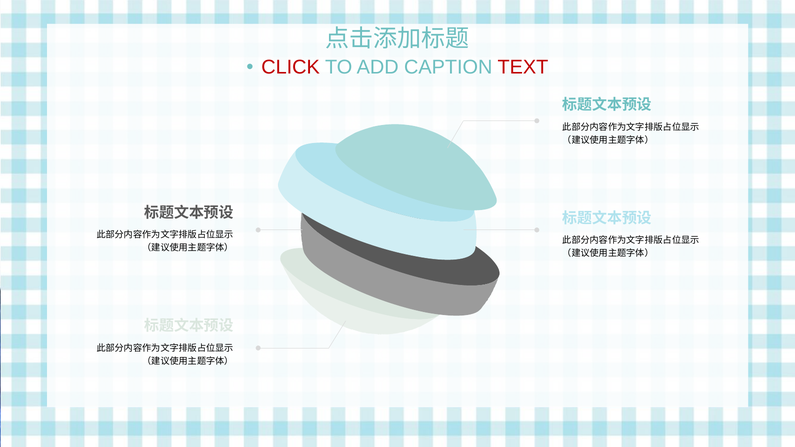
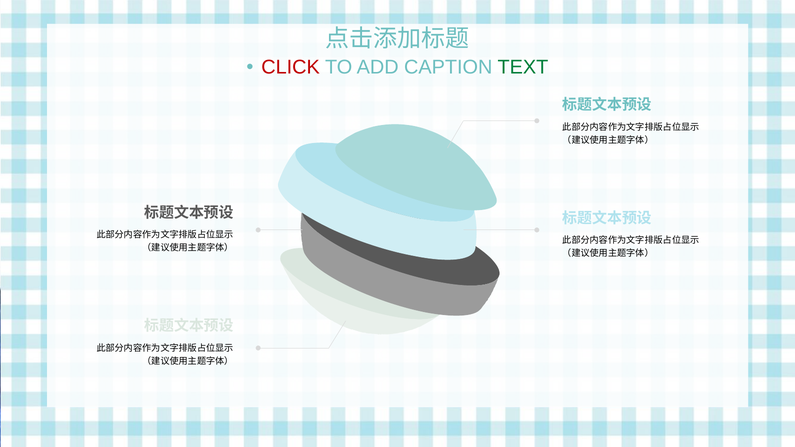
TEXT colour: red -> green (523, 67)
